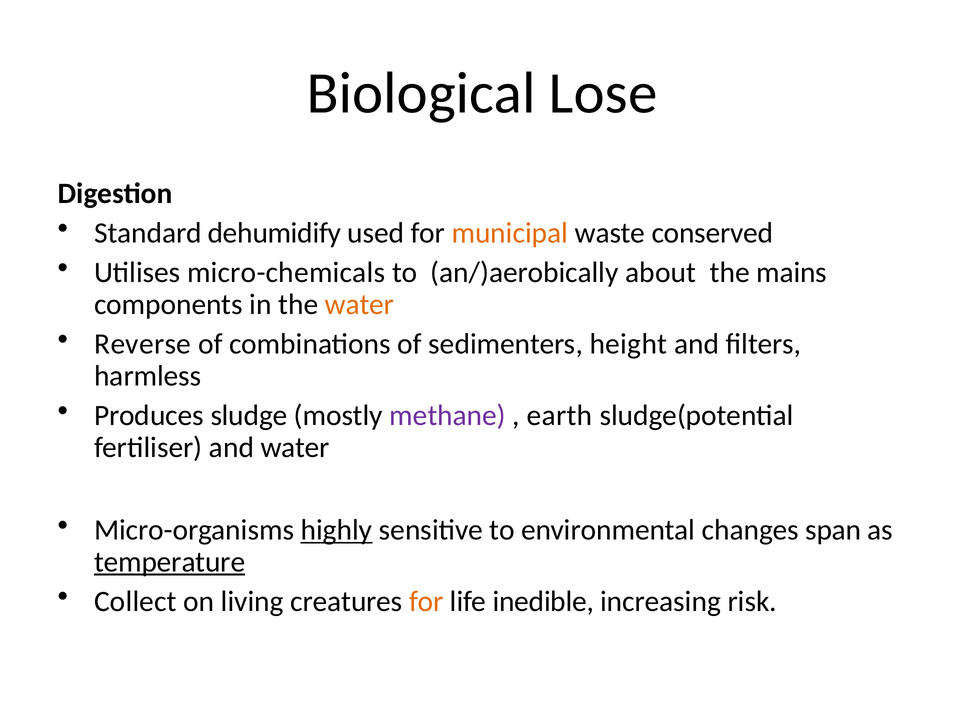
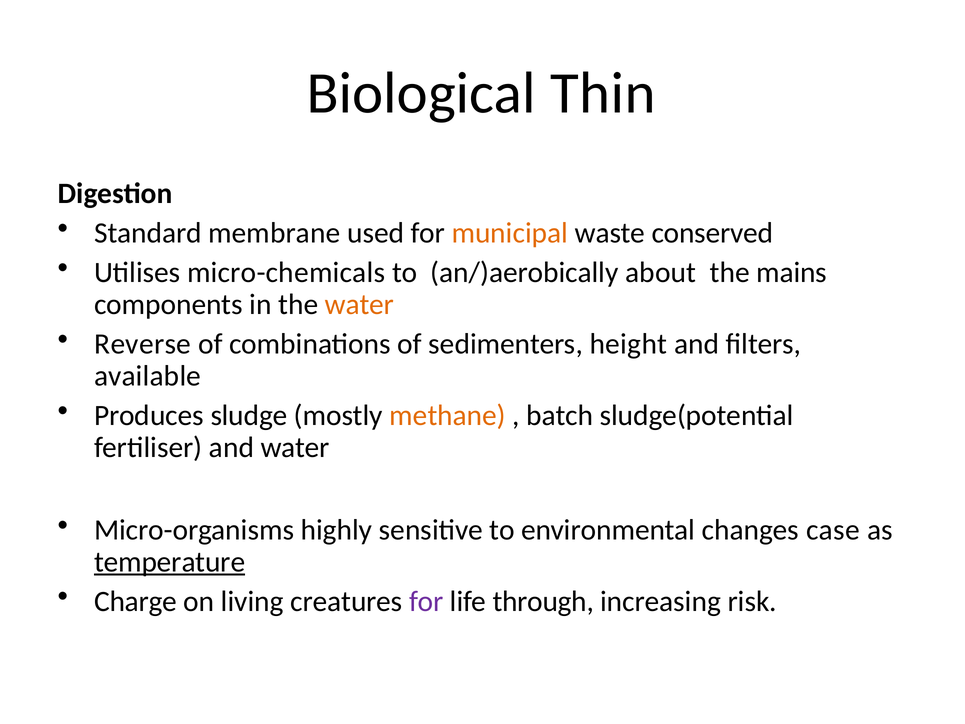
Lose: Lose -> Thin (603, 93)
dehumidify: dehumidify -> membrane (274, 233)
harmless: harmless -> available (148, 376)
methane colour: purple -> orange (448, 415)
earth: earth -> batch (560, 415)
highly underline: present -> none (337, 530)
span: span -> case (833, 530)
Collect: Collect -> Charge (136, 601)
for colour: orange -> purple (426, 601)
inedible: inedible -> through (543, 601)
